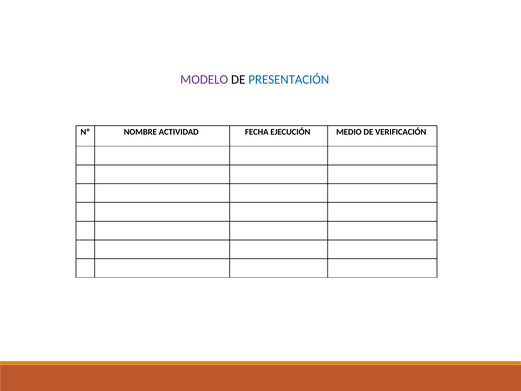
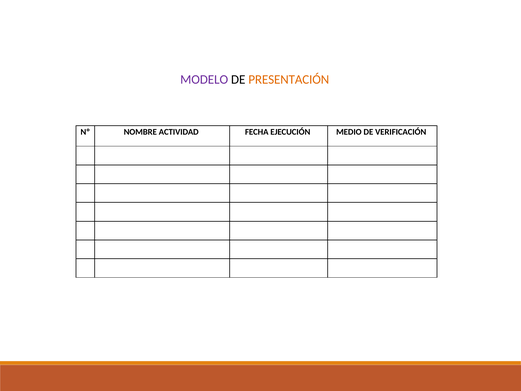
PRESENTACIÓN colour: blue -> orange (289, 79)
